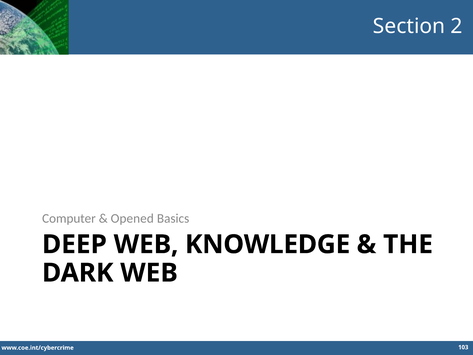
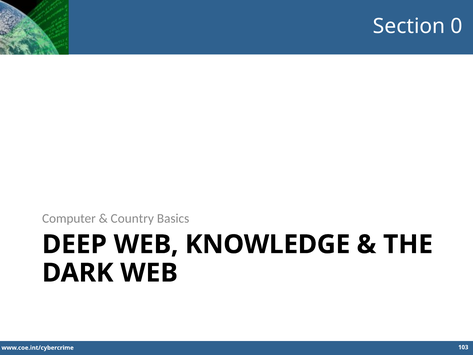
2: 2 -> 0 (457, 26)
Opened: Opened -> Country (132, 218)
